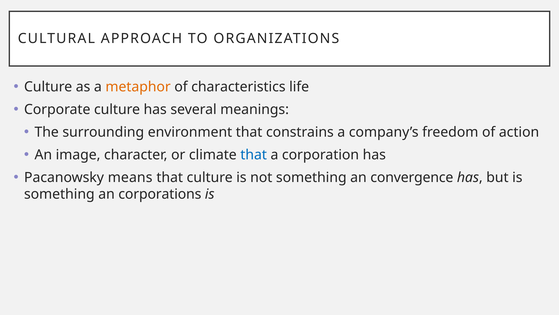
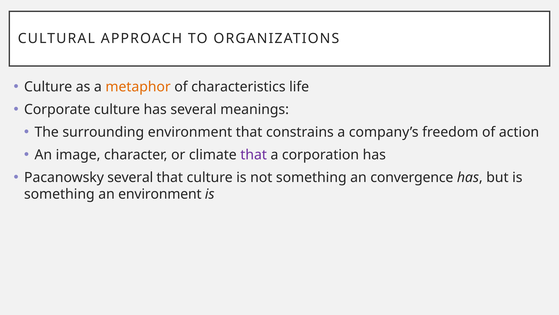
that colour: blue -> purple (254, 155)
Pacanowsky means: means -> several (130, 177)
an corporations: corporations -> environment (160, 194)
